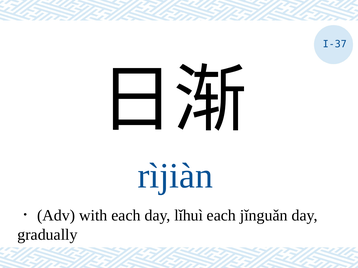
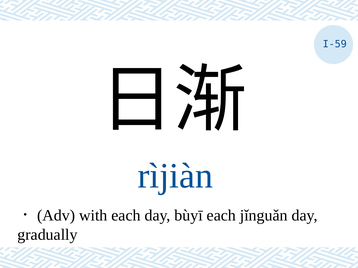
I-37: I-37 -> I-59 (335, 44)
lǐhuì: lǐhuì -> bùyī (189, 216)
